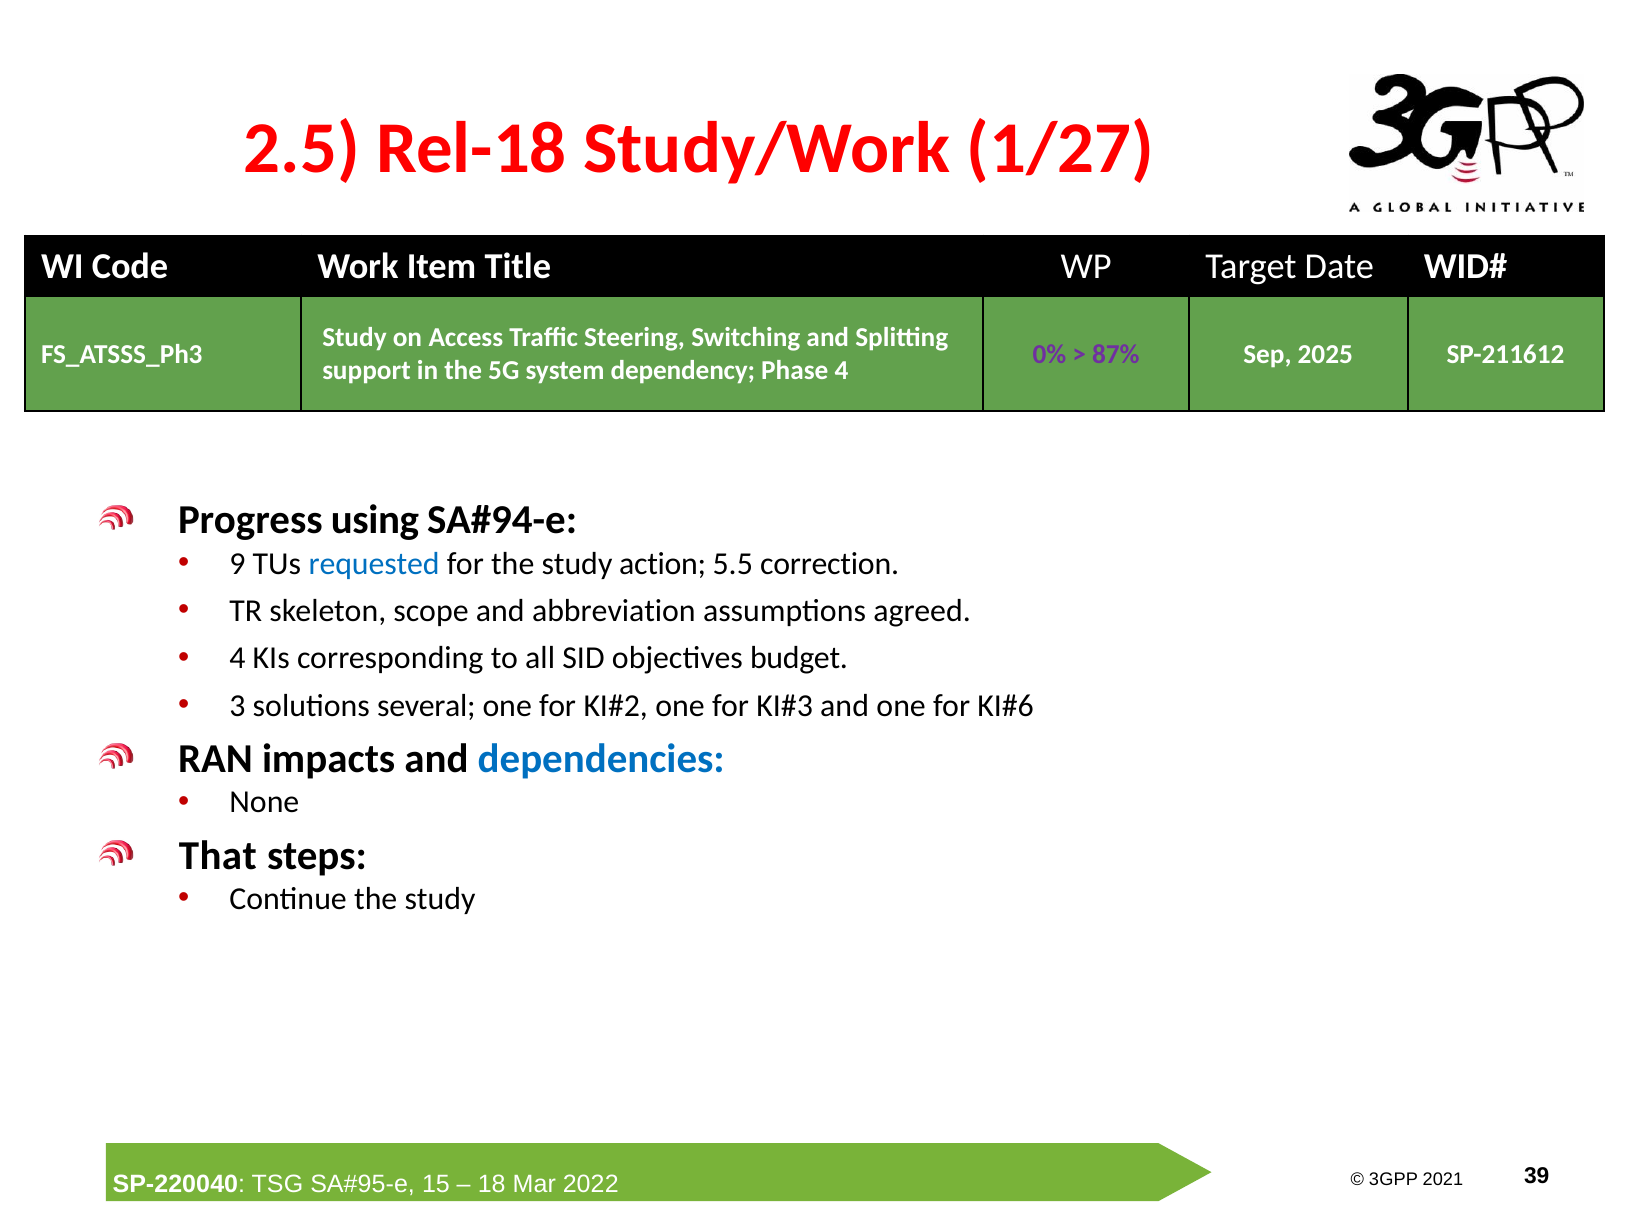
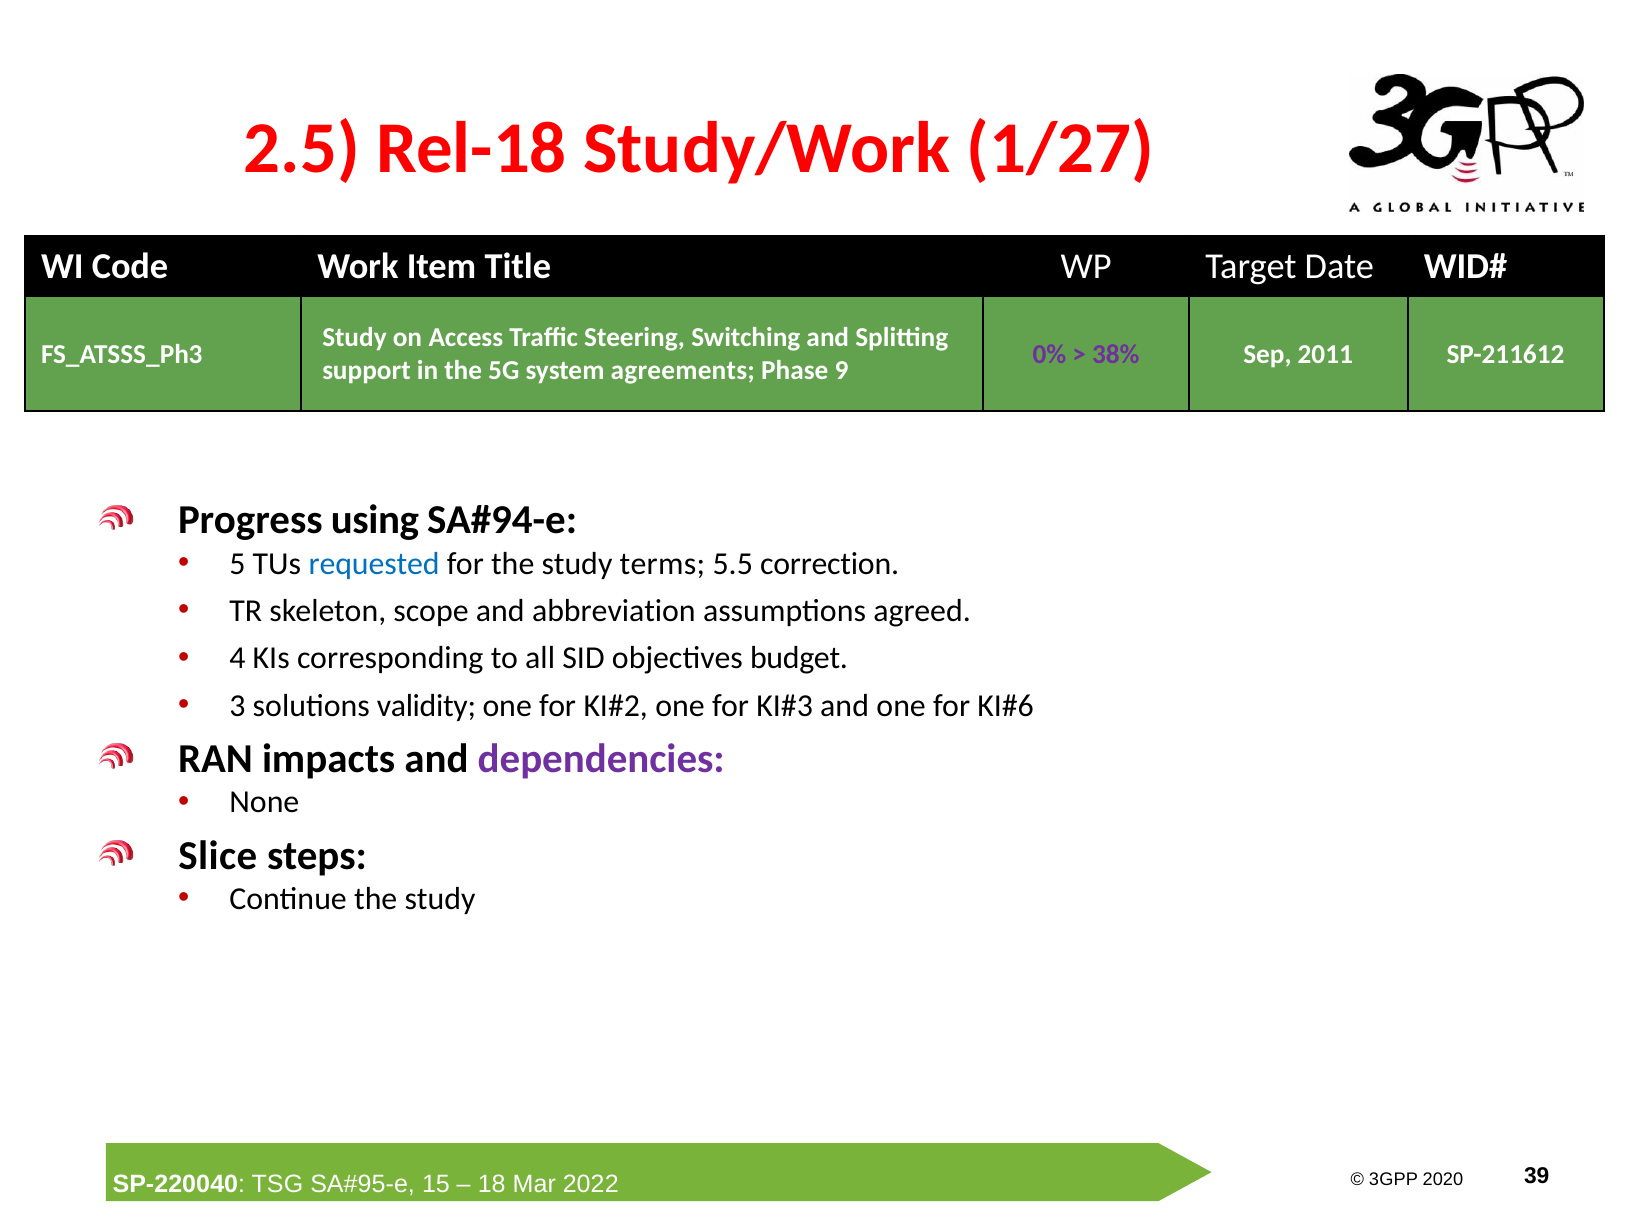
87%: 87% -> 38% (1116, 354)
2025: 2025 -> 2011 (1325, 354)
dependency: dependency -> agreements (683, 370)
Phase 4: 4 -> 9 (841, 370)
9: 9 -> 5 (237, 563)
action: action -> terms (662, 563)
several: several -> validity (426, 705)
dependencies colour: blue -> purple (601, 759)
That: That -> Slice (218, 855)
2021: 2021 -> 2020 (1443, 1179)
